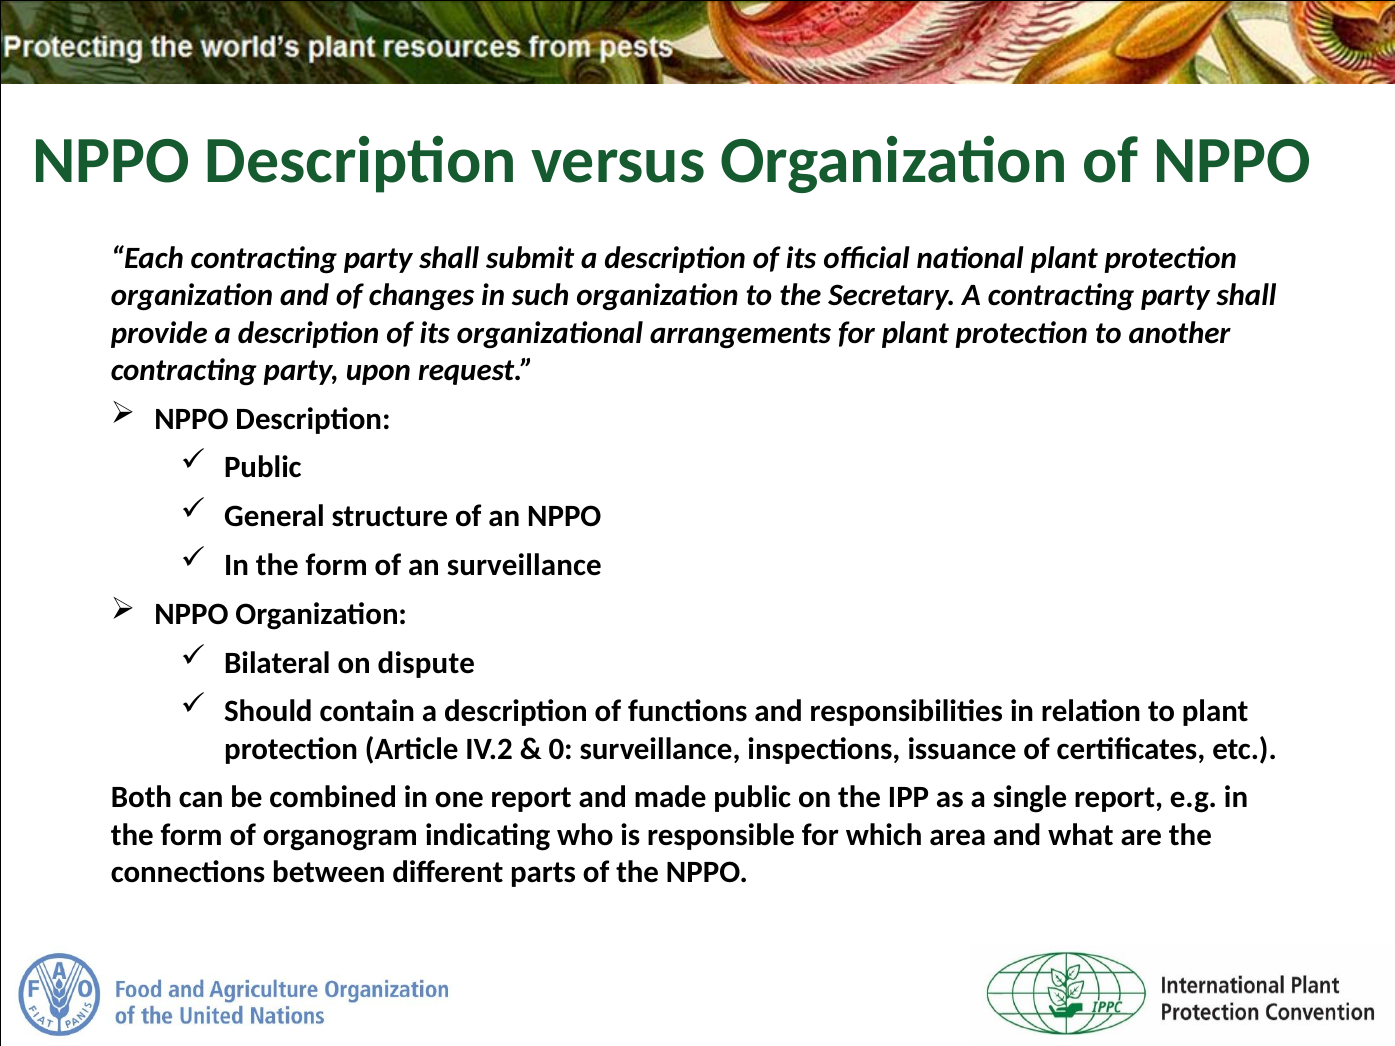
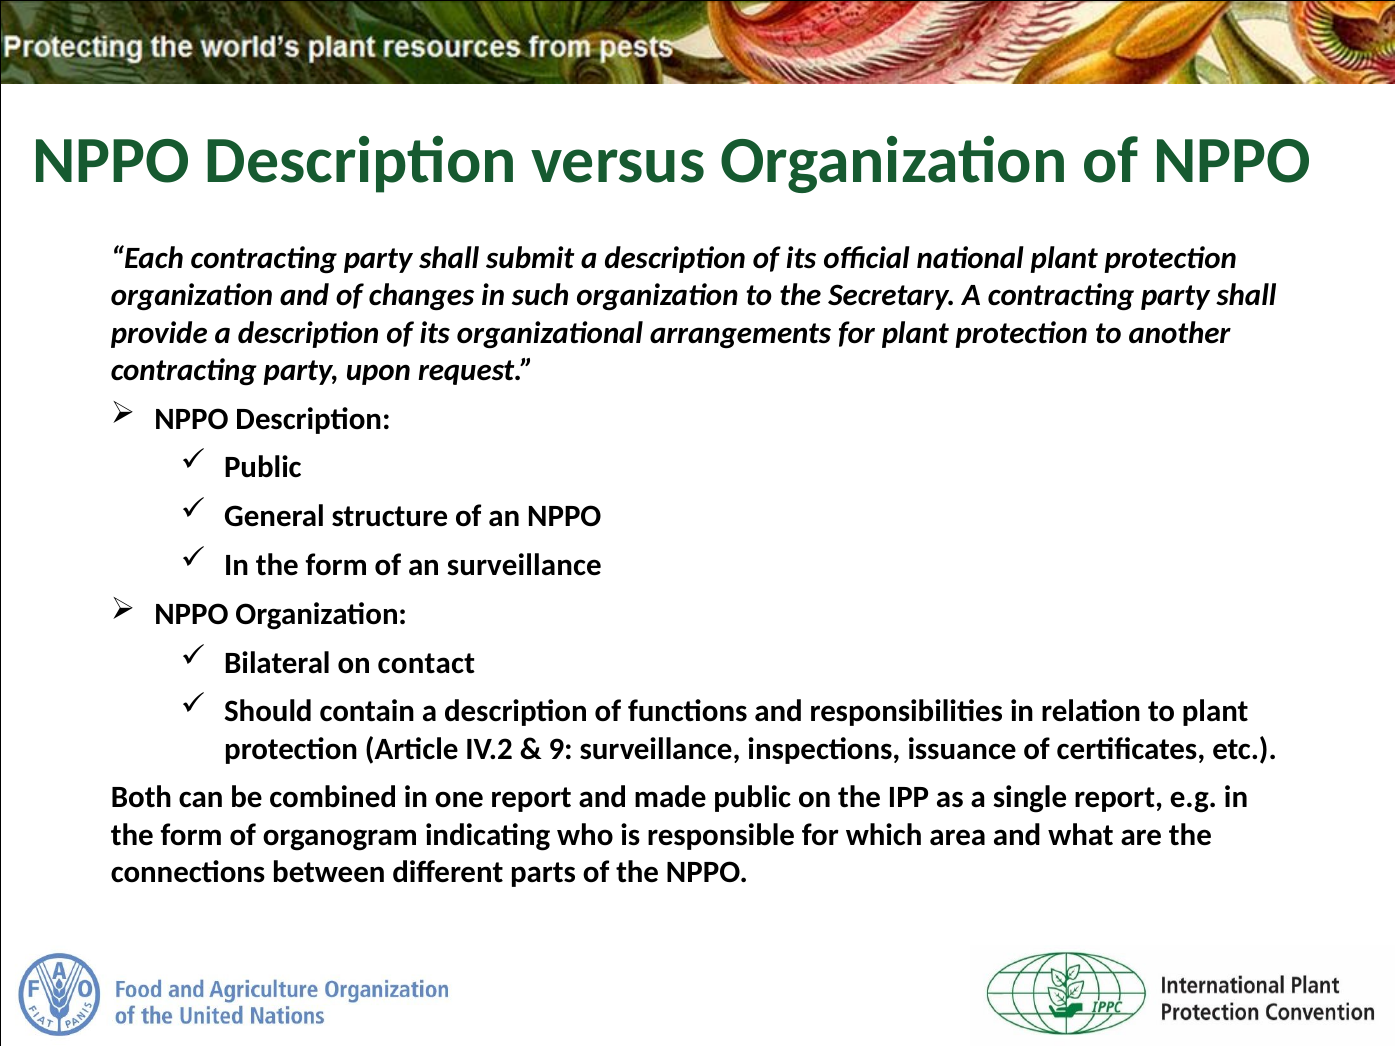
dispute: dispute -> contact (426, 663)
0: 0 -> 9 (561, 749)
